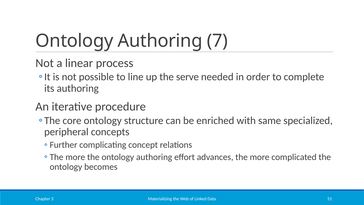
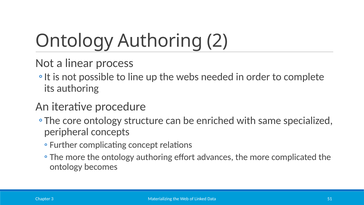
7: 7 -> 2 (217, 41)
serve: serve -> webs (187, 77)
